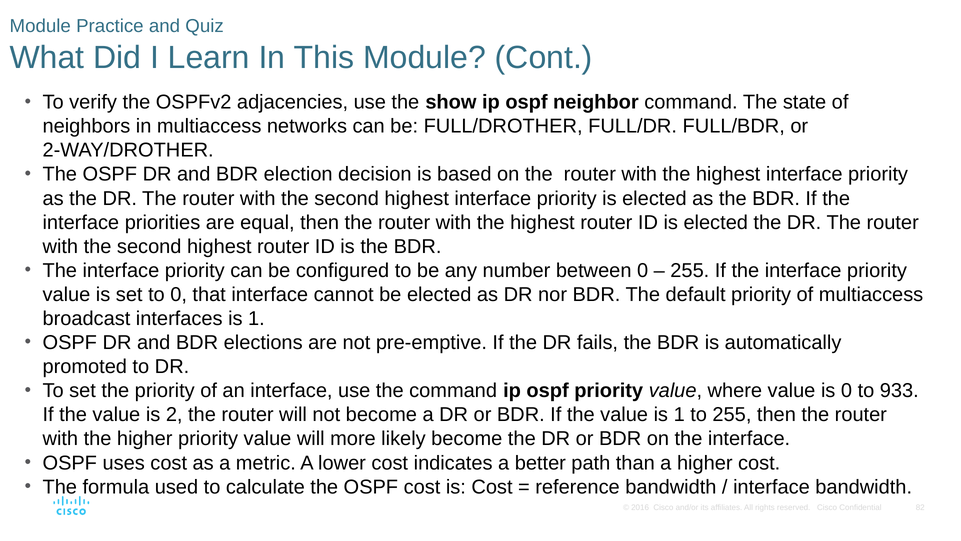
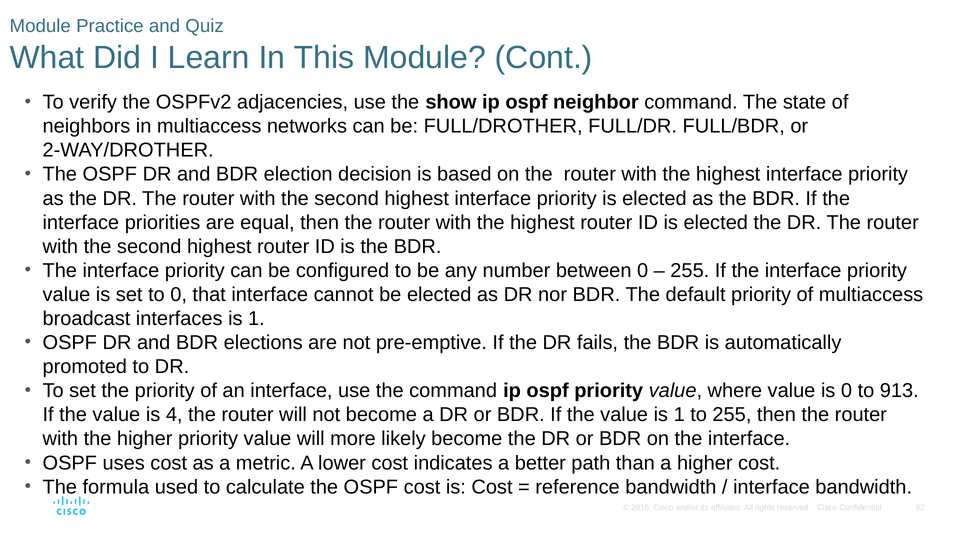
933: 933 -> 913 (899, 390)
2: 2 -> 4 (174, 414)
